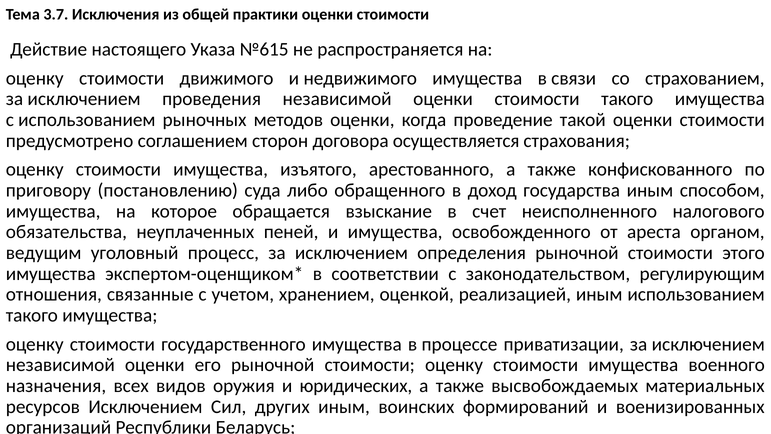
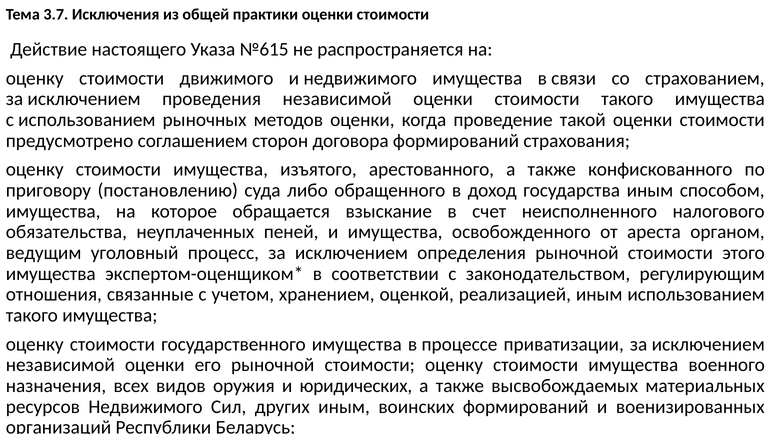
договора осуществляется: осуществляется -> формирований (456, 141)
ресурсов Исключением: Исключением -> Недвижимого (146, 406)
